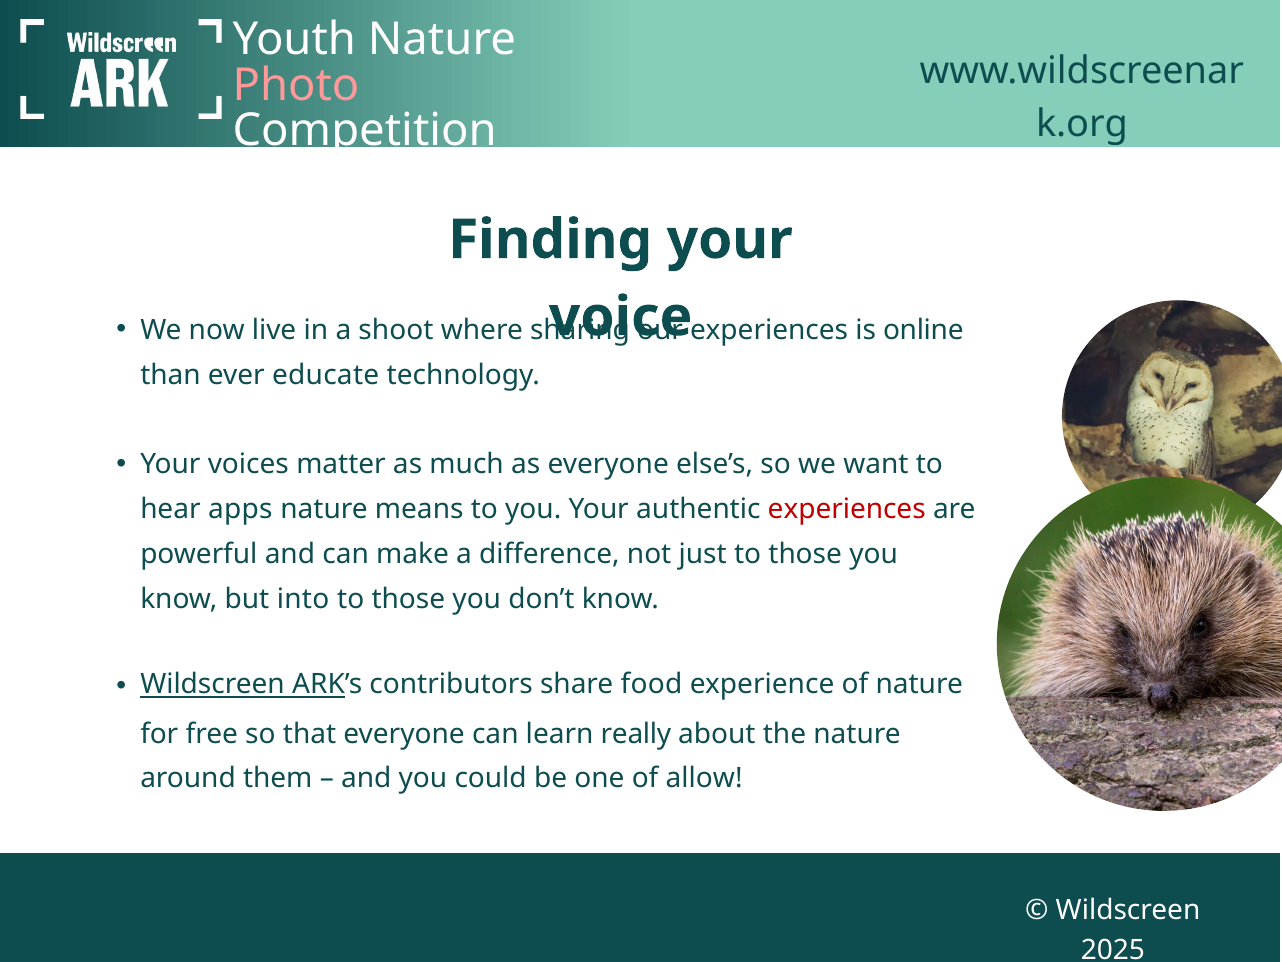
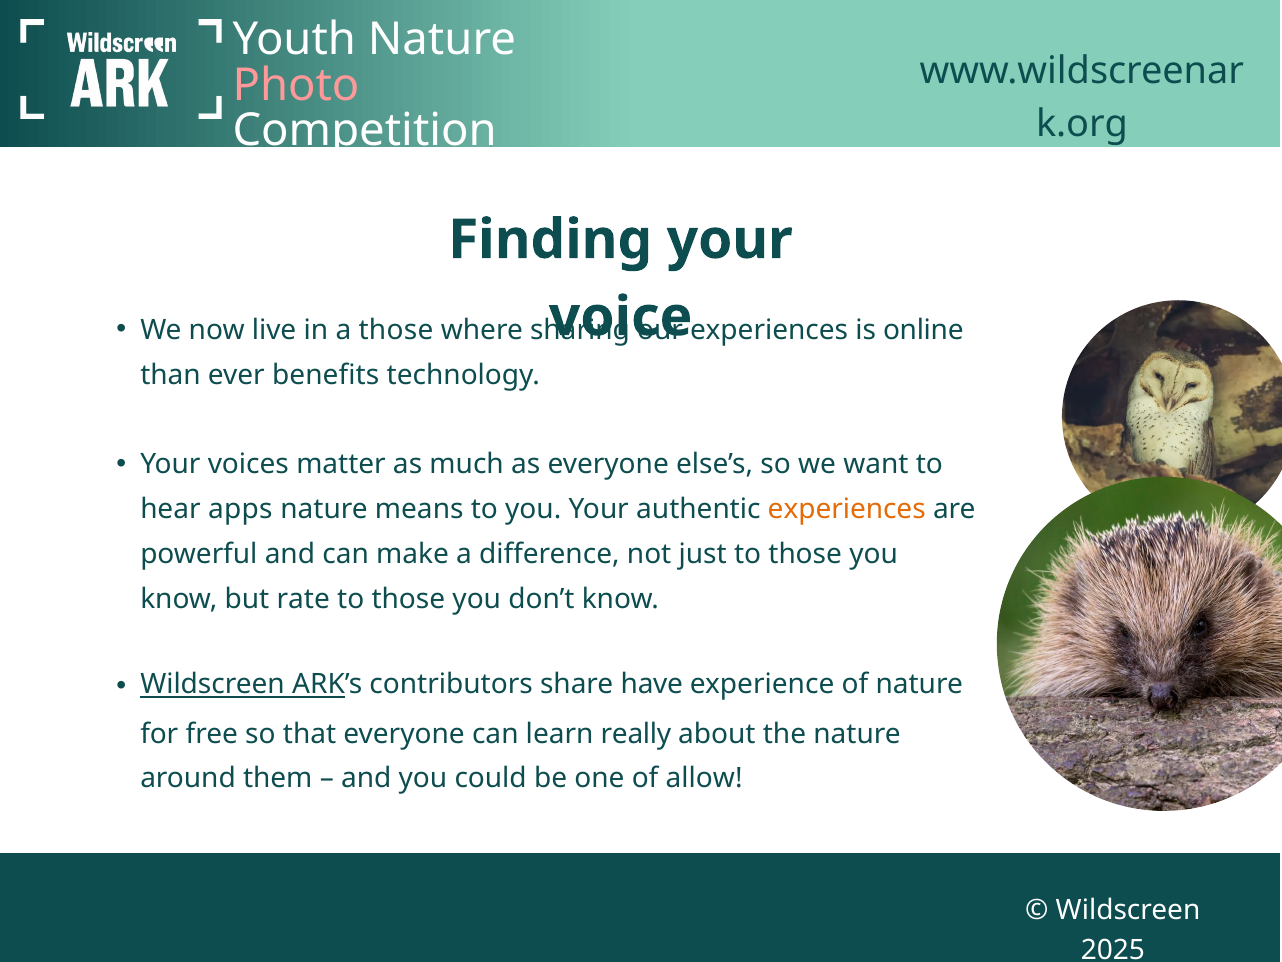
a shoot: shoot -> those (396, 330)
educate: educate -> benefits (326, 375)
experiences colour: red -> orange (847, 509)
into: into -> rate (303, 599)
food: food -> have (652, 684)
